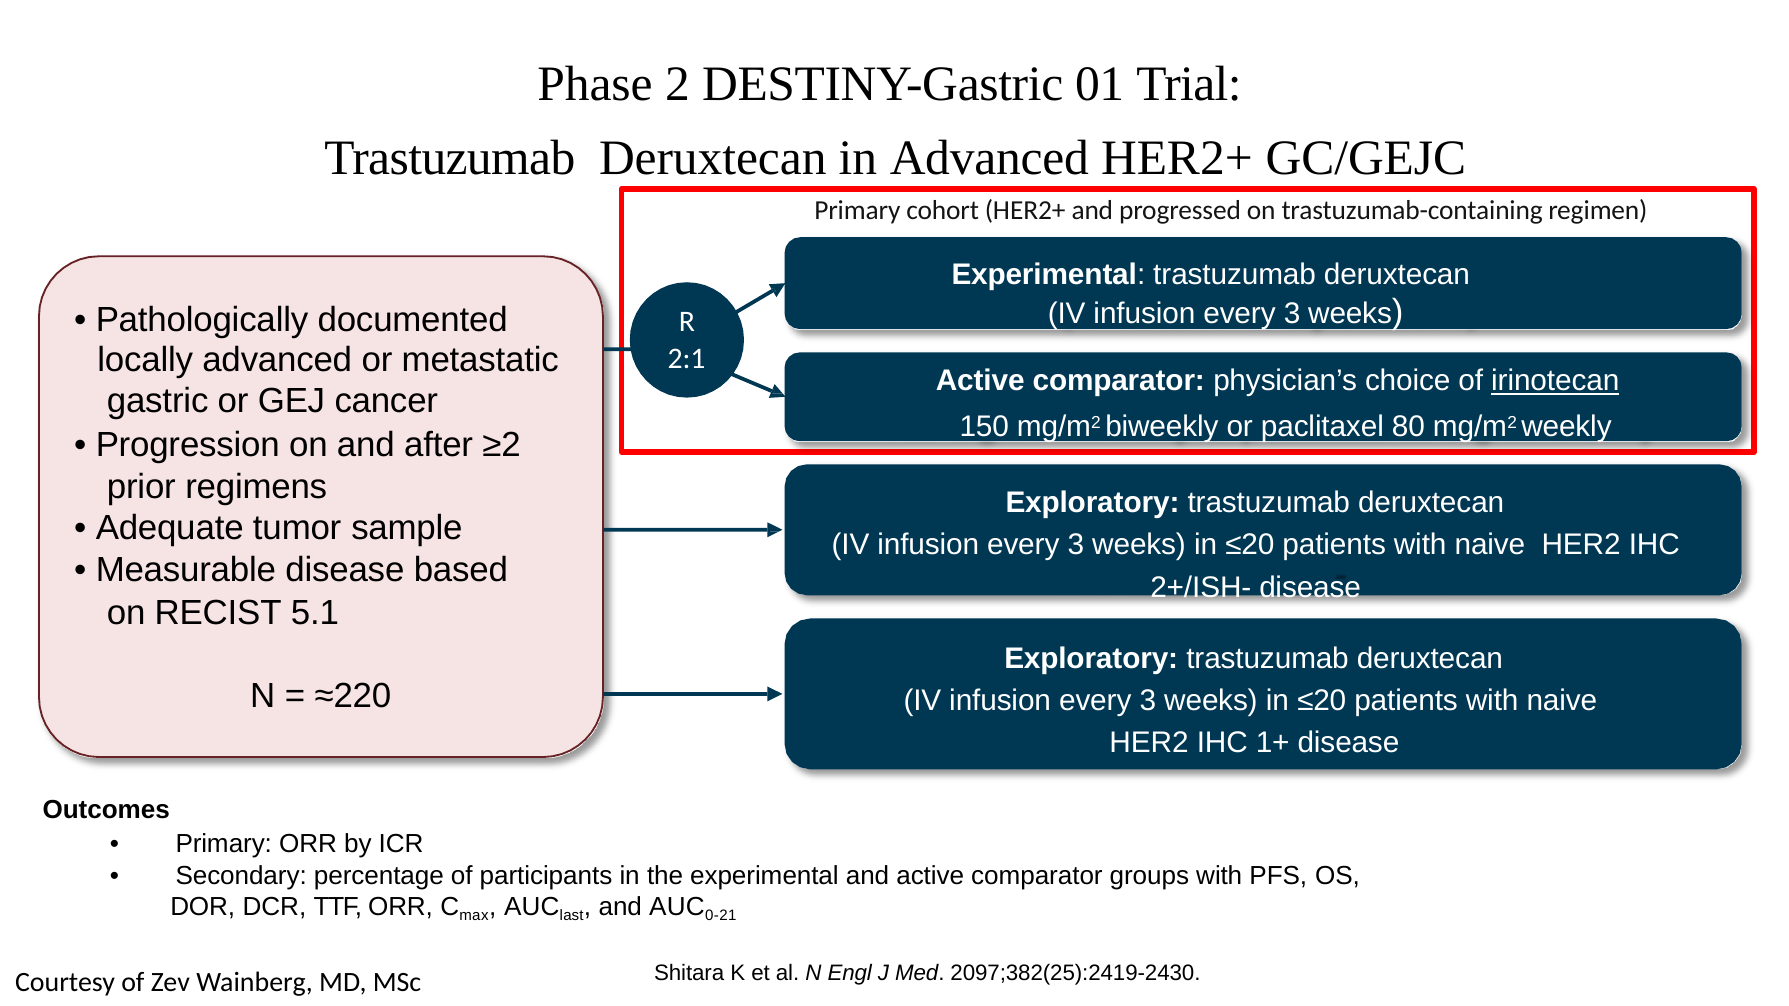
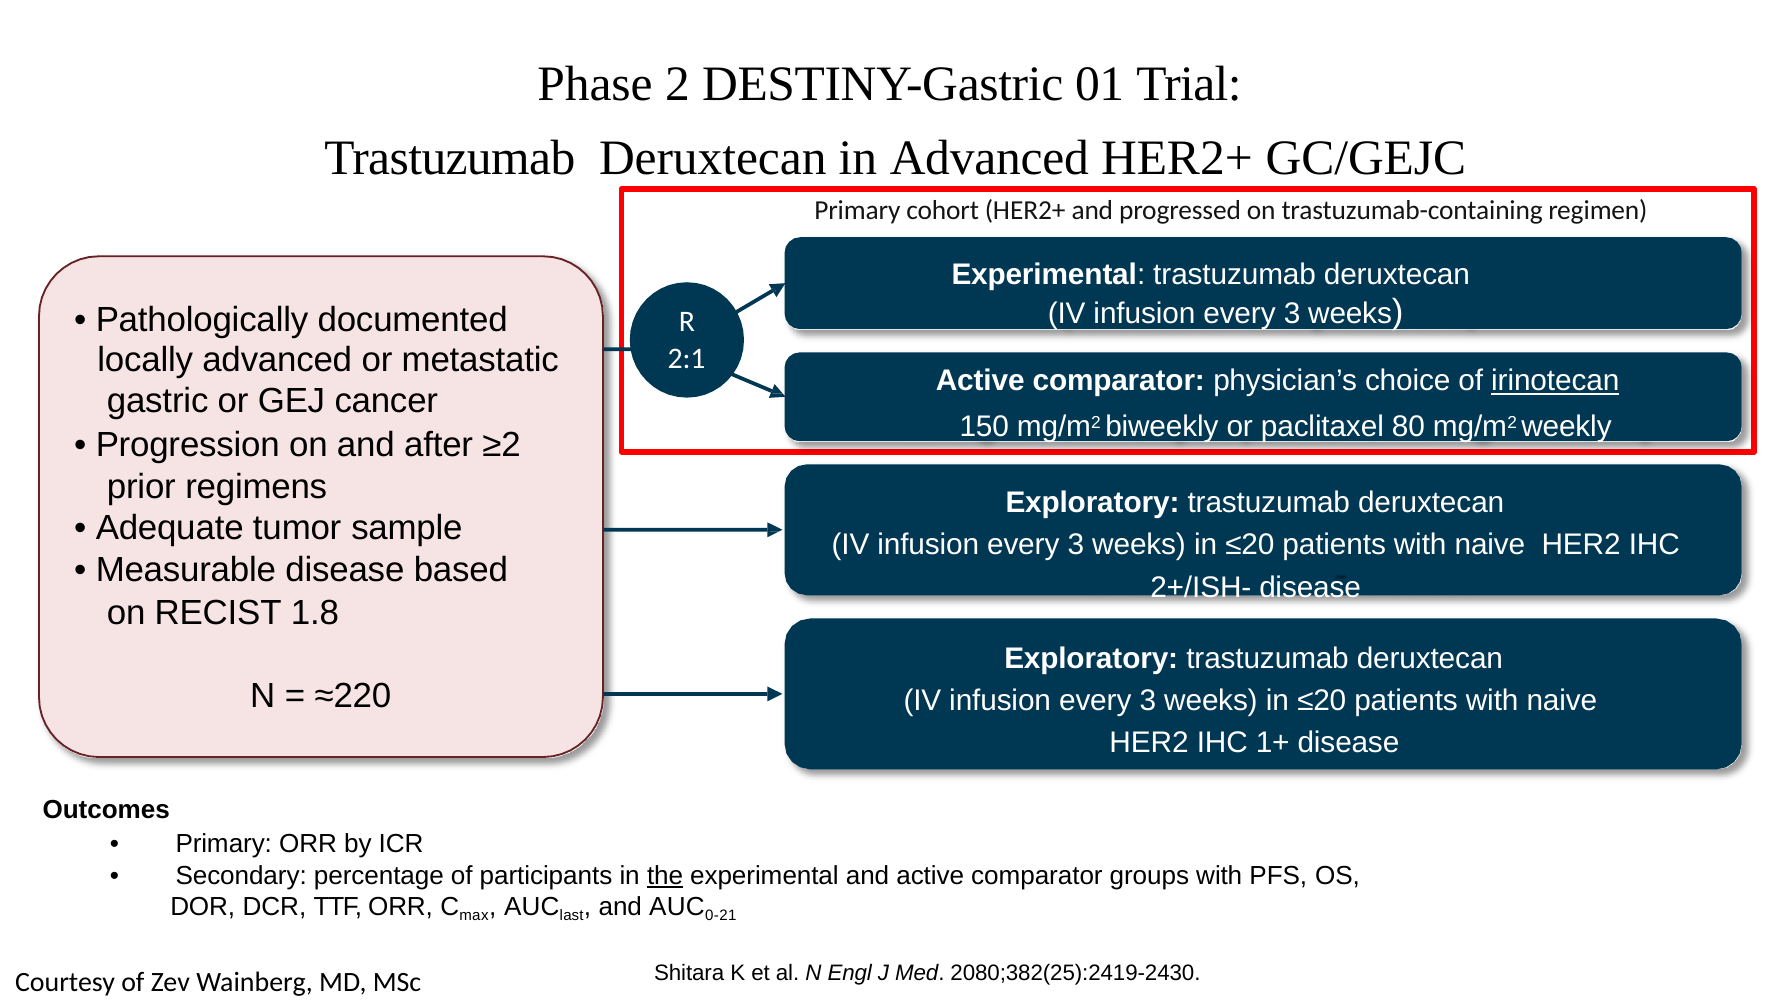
5.1: 5.1 -> 1.8 (315, 613)
the underline: none -> present (665, 876)
2097;382(25):2419-2430: 2097;382(25):2419-2430 -> 2080;382(25):2419-2430 (1075, 973)
